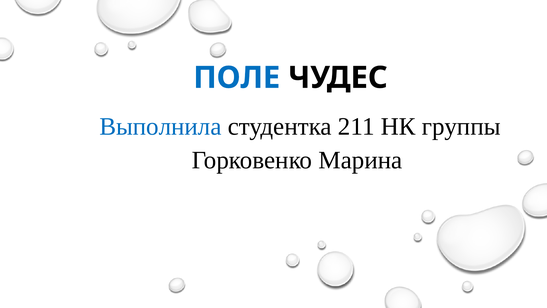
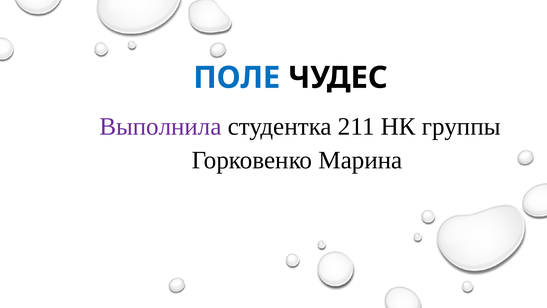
Выполнила colour: blue -> purple (160, 126)
